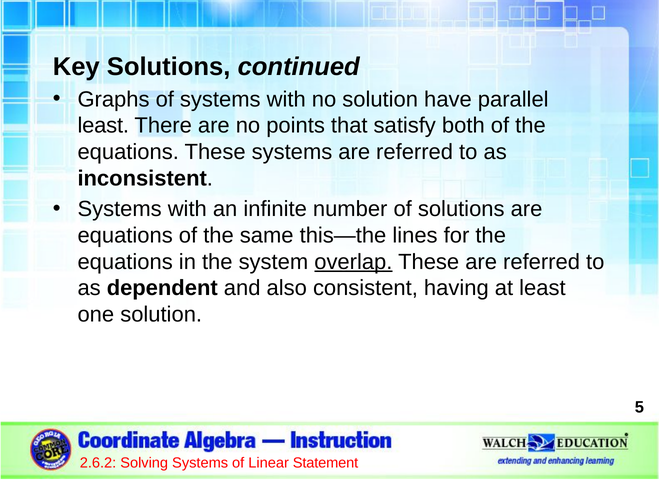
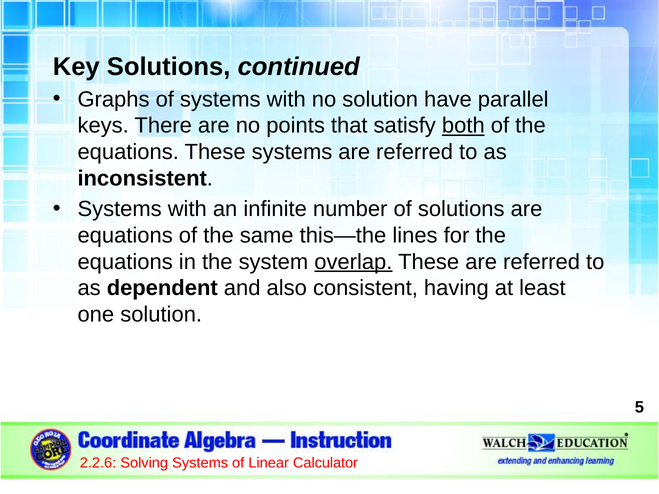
least: least -> keys (103, 126)
both underline: none -> present (463, 126)
2.6.2: 2.6.2 -> 2.2.6 (98, 463)
Statement: Statement -> Calculator (325, 463)
